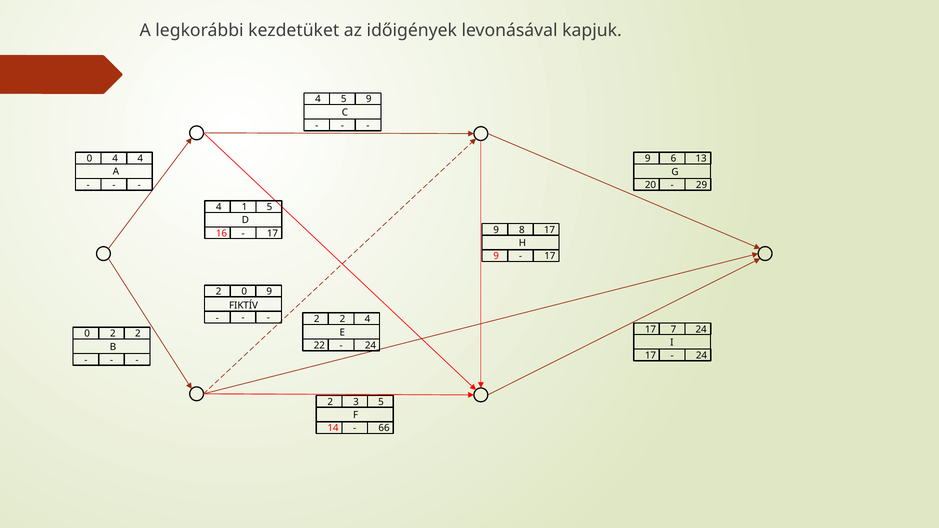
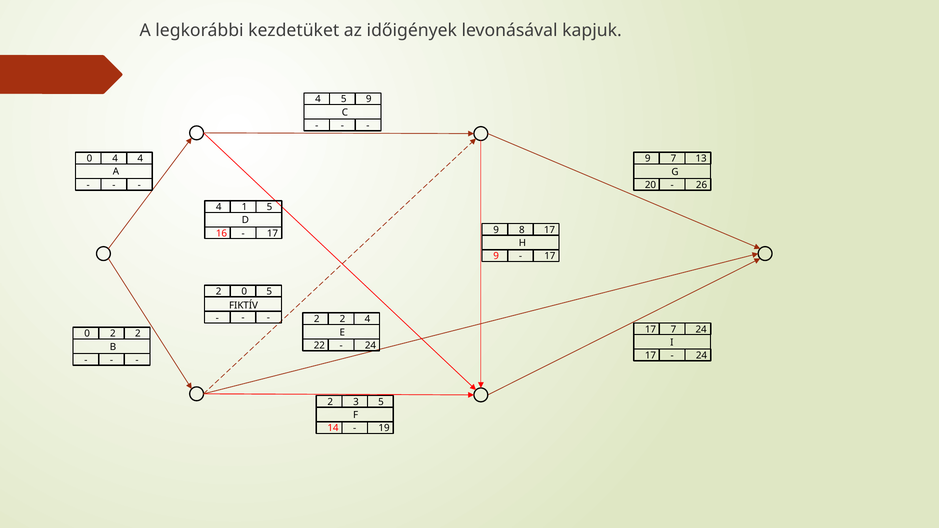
9 6: 6 -> 7 (673, 159)
29: 29 -> 26 (702, 185)
0 9: 9 -> 5 (269, 292)
66: 66 -> 19 (384, 428)
